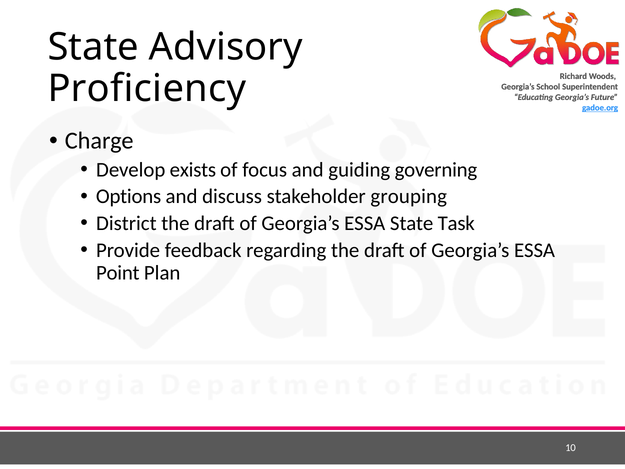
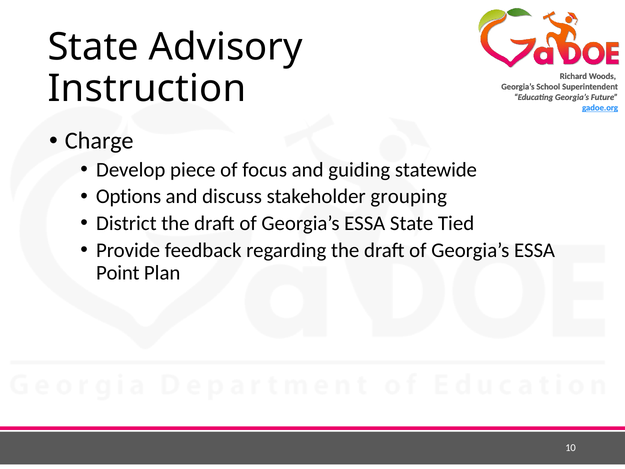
Proficiency: Proficiency -> Instruction (147, 89)
exists: exists -> piece (193, 170)
governing: governing -> statewide (436, 170)
Task: Task -> Tied (456, 223)
